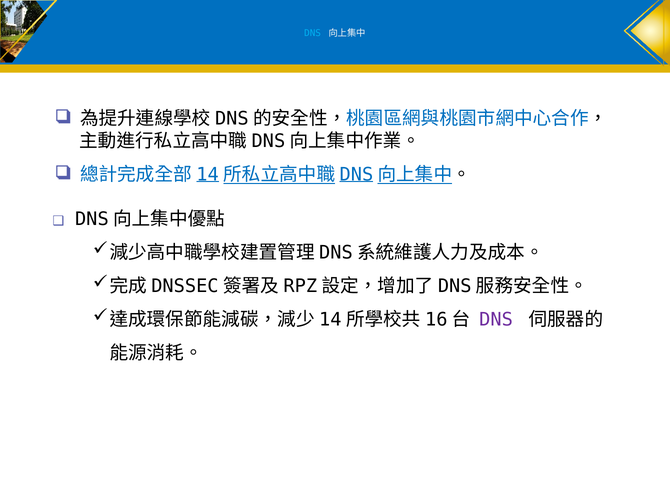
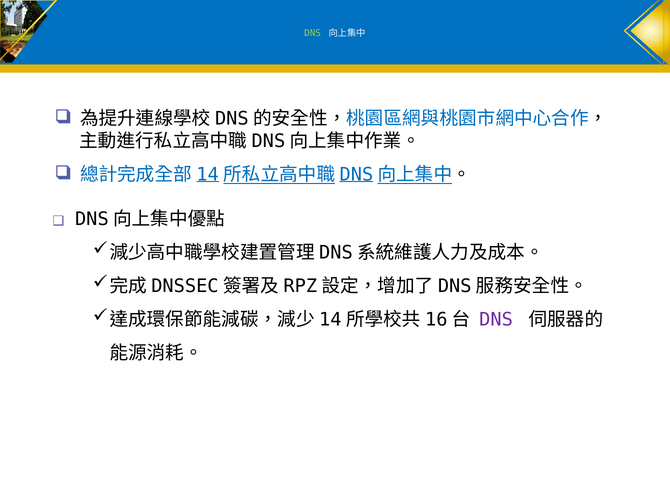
DNS colour: light blue -> light green (313, 33)
